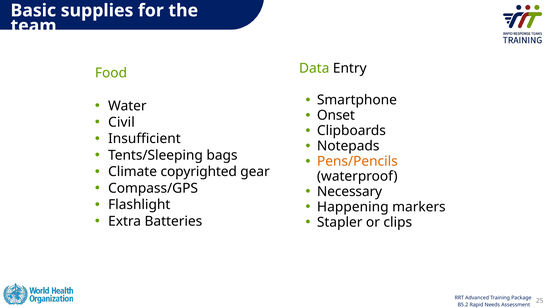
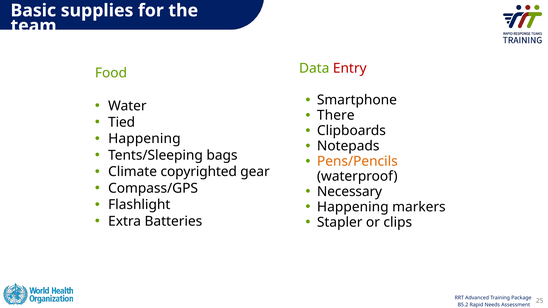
Entry colour: black -> red (350, 68)
Onset: Onset -> There (336, 115)
Civil: Civil -> Tied (122, 122)
Insufficient: Insufficient -> Happening (144, 139)
